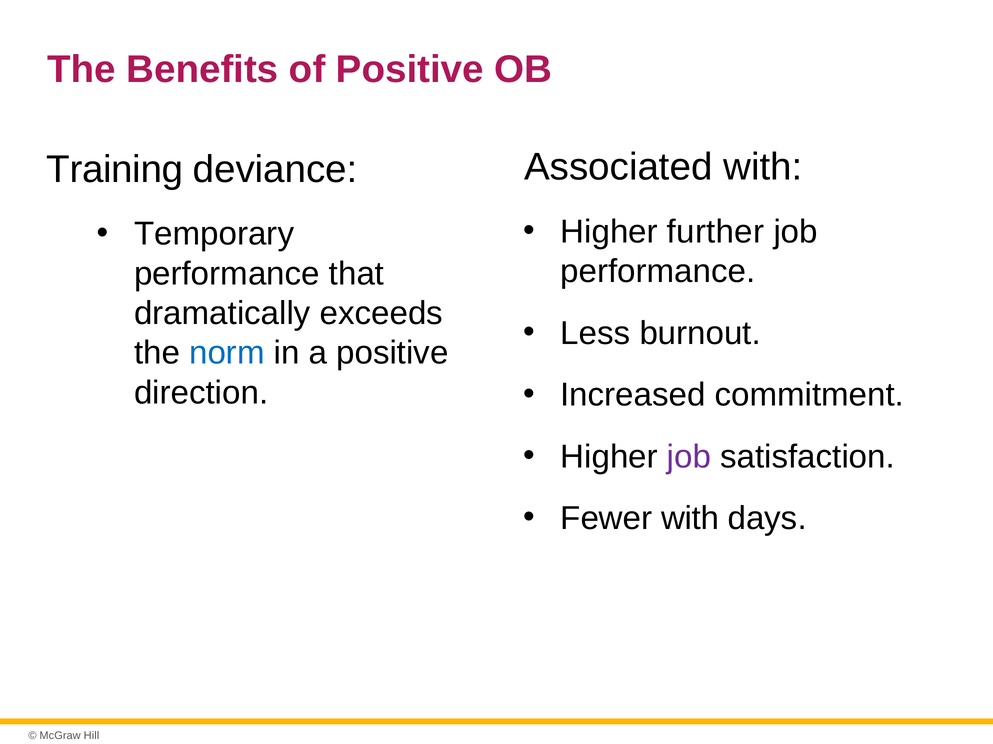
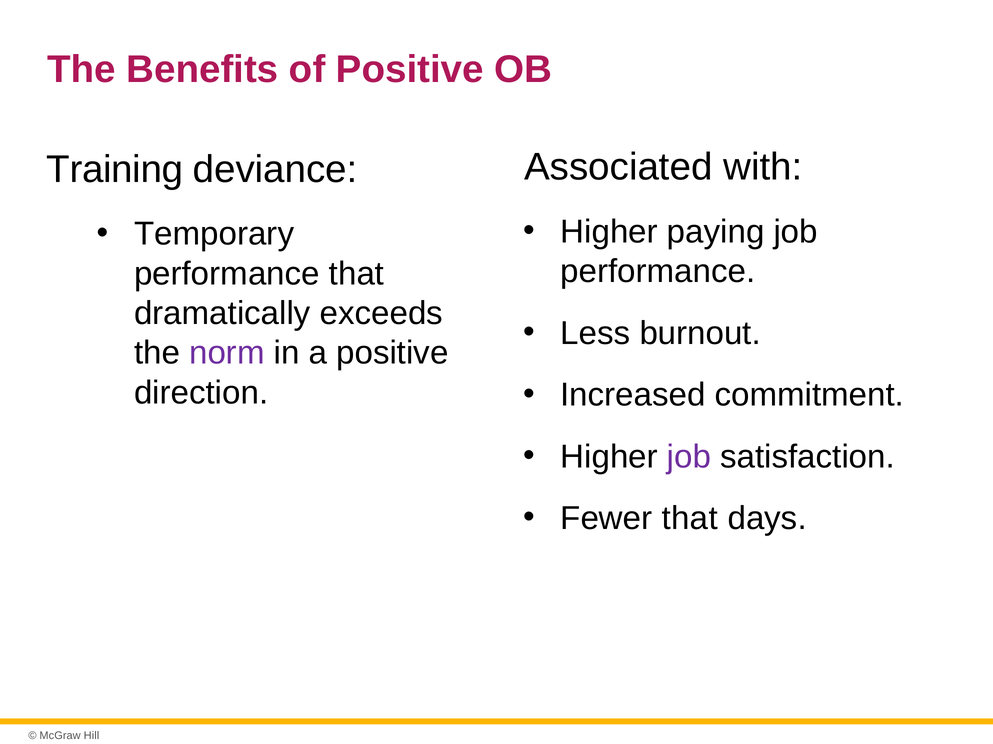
further: further -> paying (716, 232)
norm colour: blue -> purple (227, 353)
Fewer with: with -> that (690, 519)
